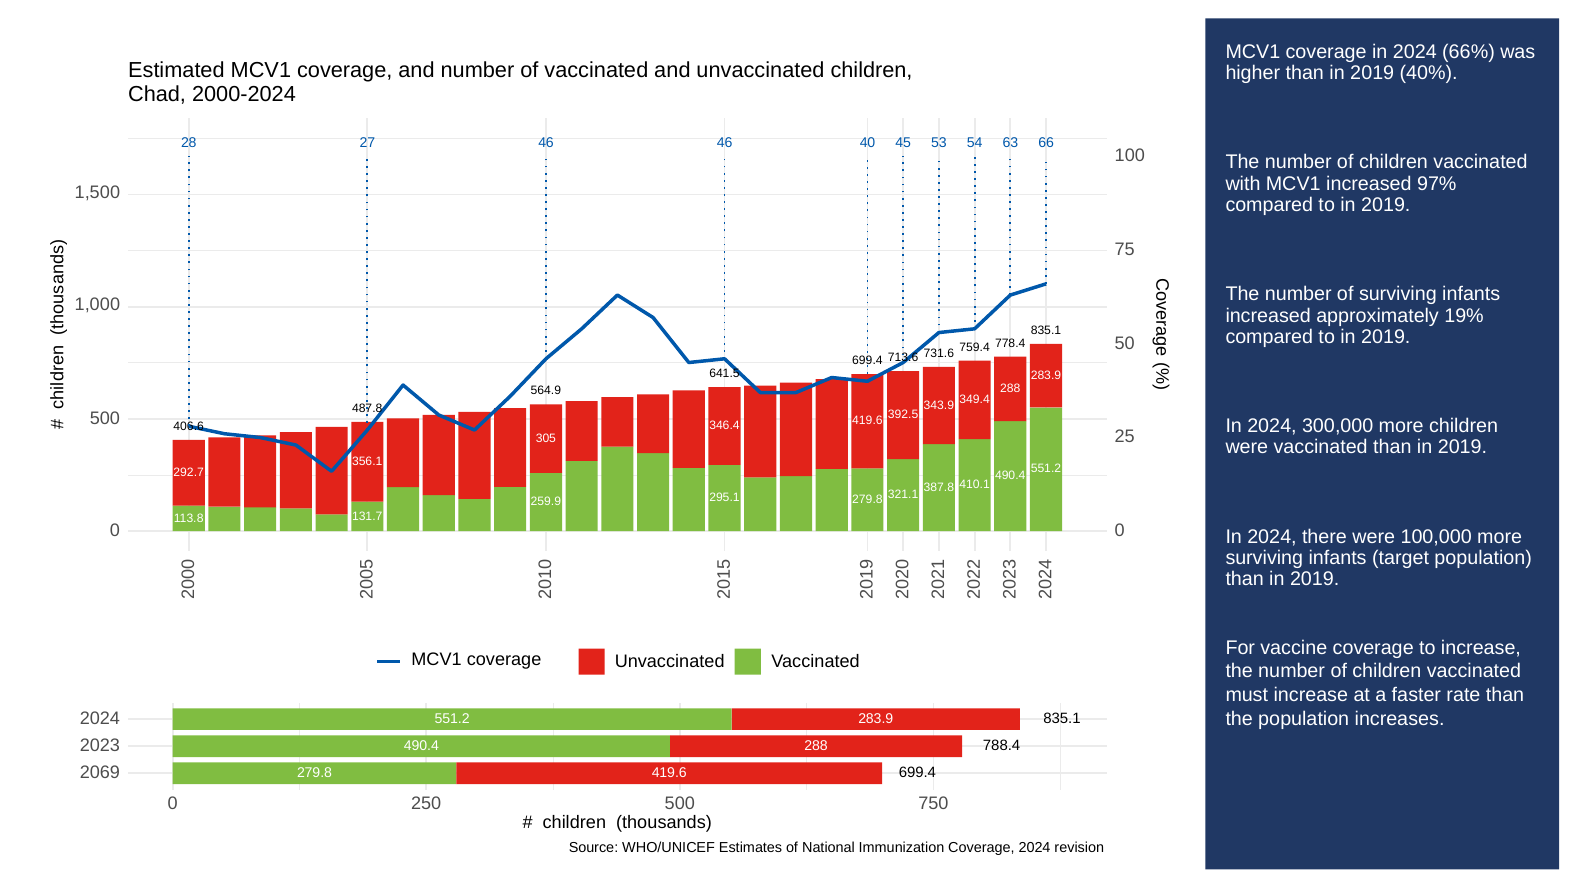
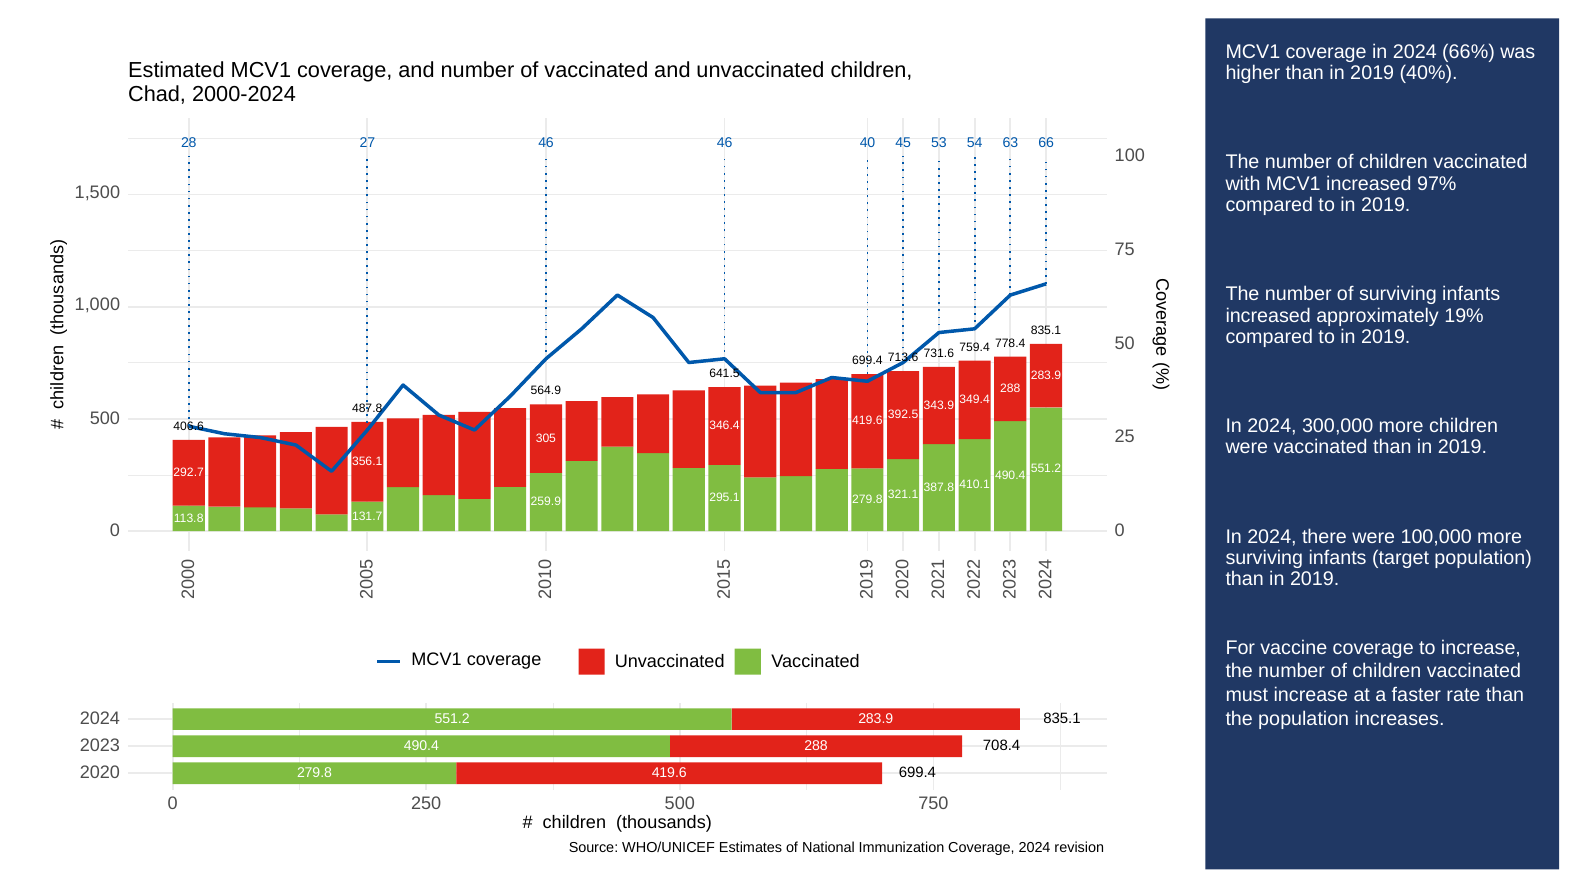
788.4: 788.4 -> 708.4 (1002, 746)
2069: 2069 -> 2020 (100, 773)
